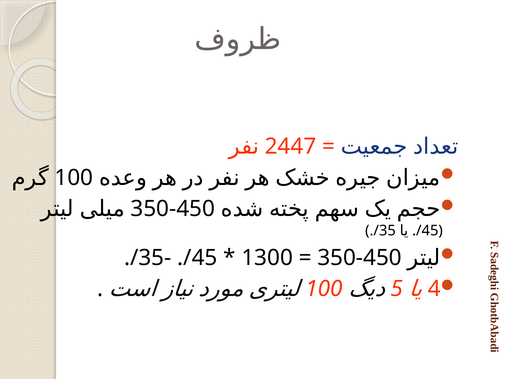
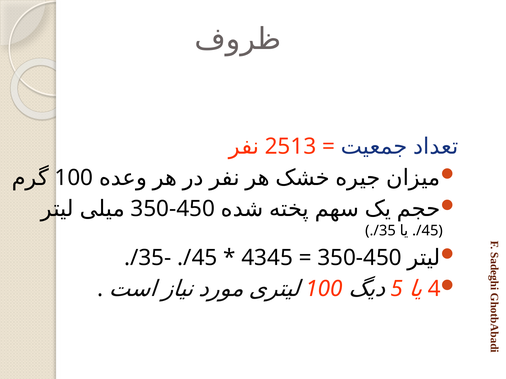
2447: 2447 -> 2513 (291, 147)
1300: 1300 -> 4345 (267, 258)
